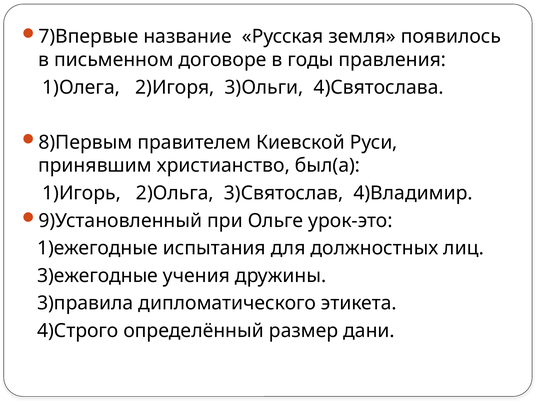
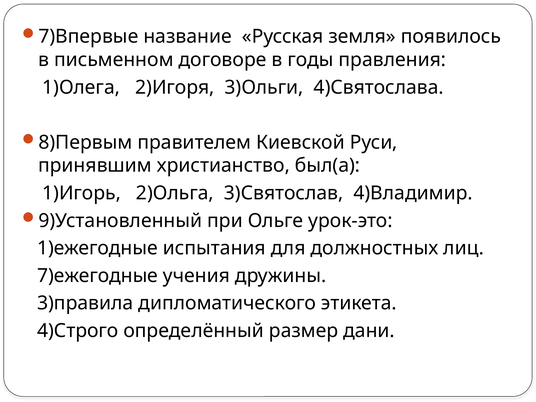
3)ежегодные: 3)ежегодные -> 7)ежегодные (98, 276)
